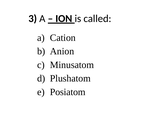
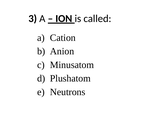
Posiatom: Posiatom -> Neutrons (68, 92)
